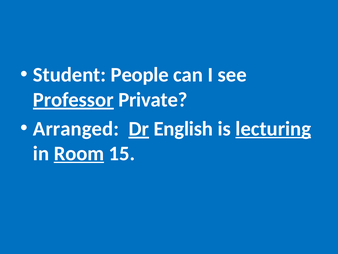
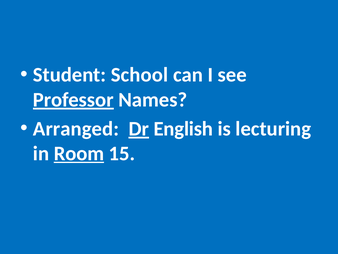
People: People -> School (140, 75)
Private: Private -> Names (153, 100)
lecturing underline: present -> none (273, 128)
